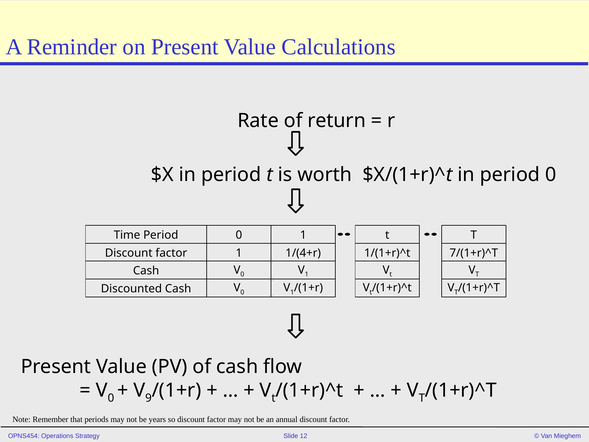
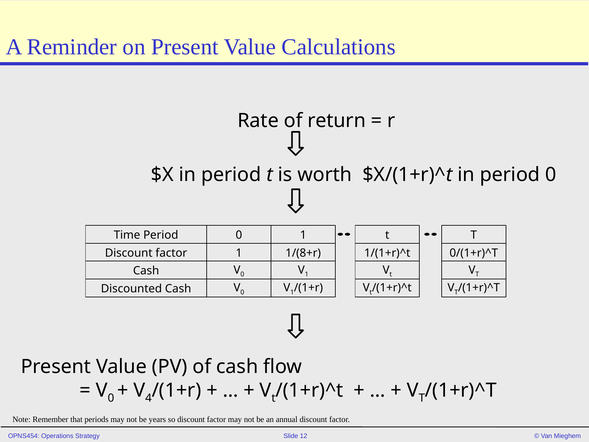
1/(4+r: 1/(4+r -> 1/(8+r (303, 253)
7/(1+r)^T: 7/(1+r)^T -> 0/(1+r)^T (474, 253)
9: 9 -> 4 (148, 398)
